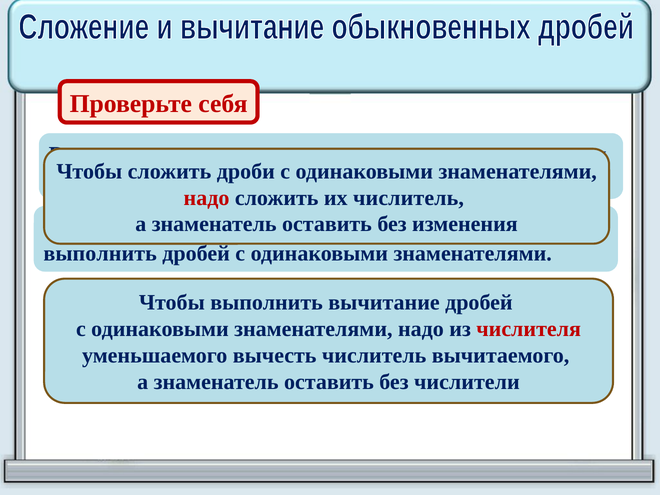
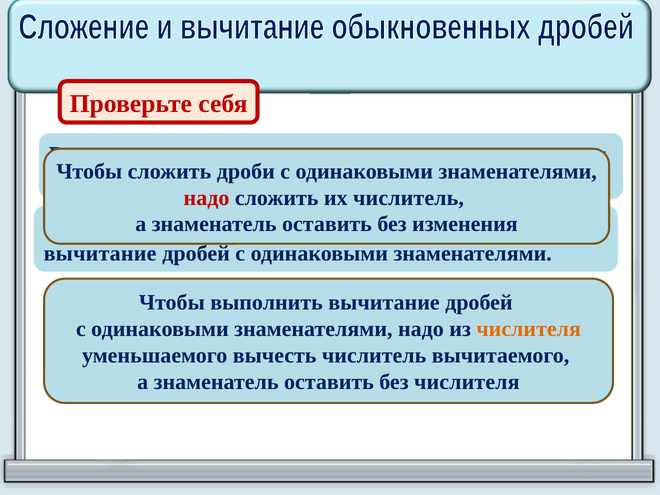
выполнить: выполнить -> вычитание (100, 254)
числителя colour: red -> orange (529, 329)
без числители: числители -> числителя (467, 382)
